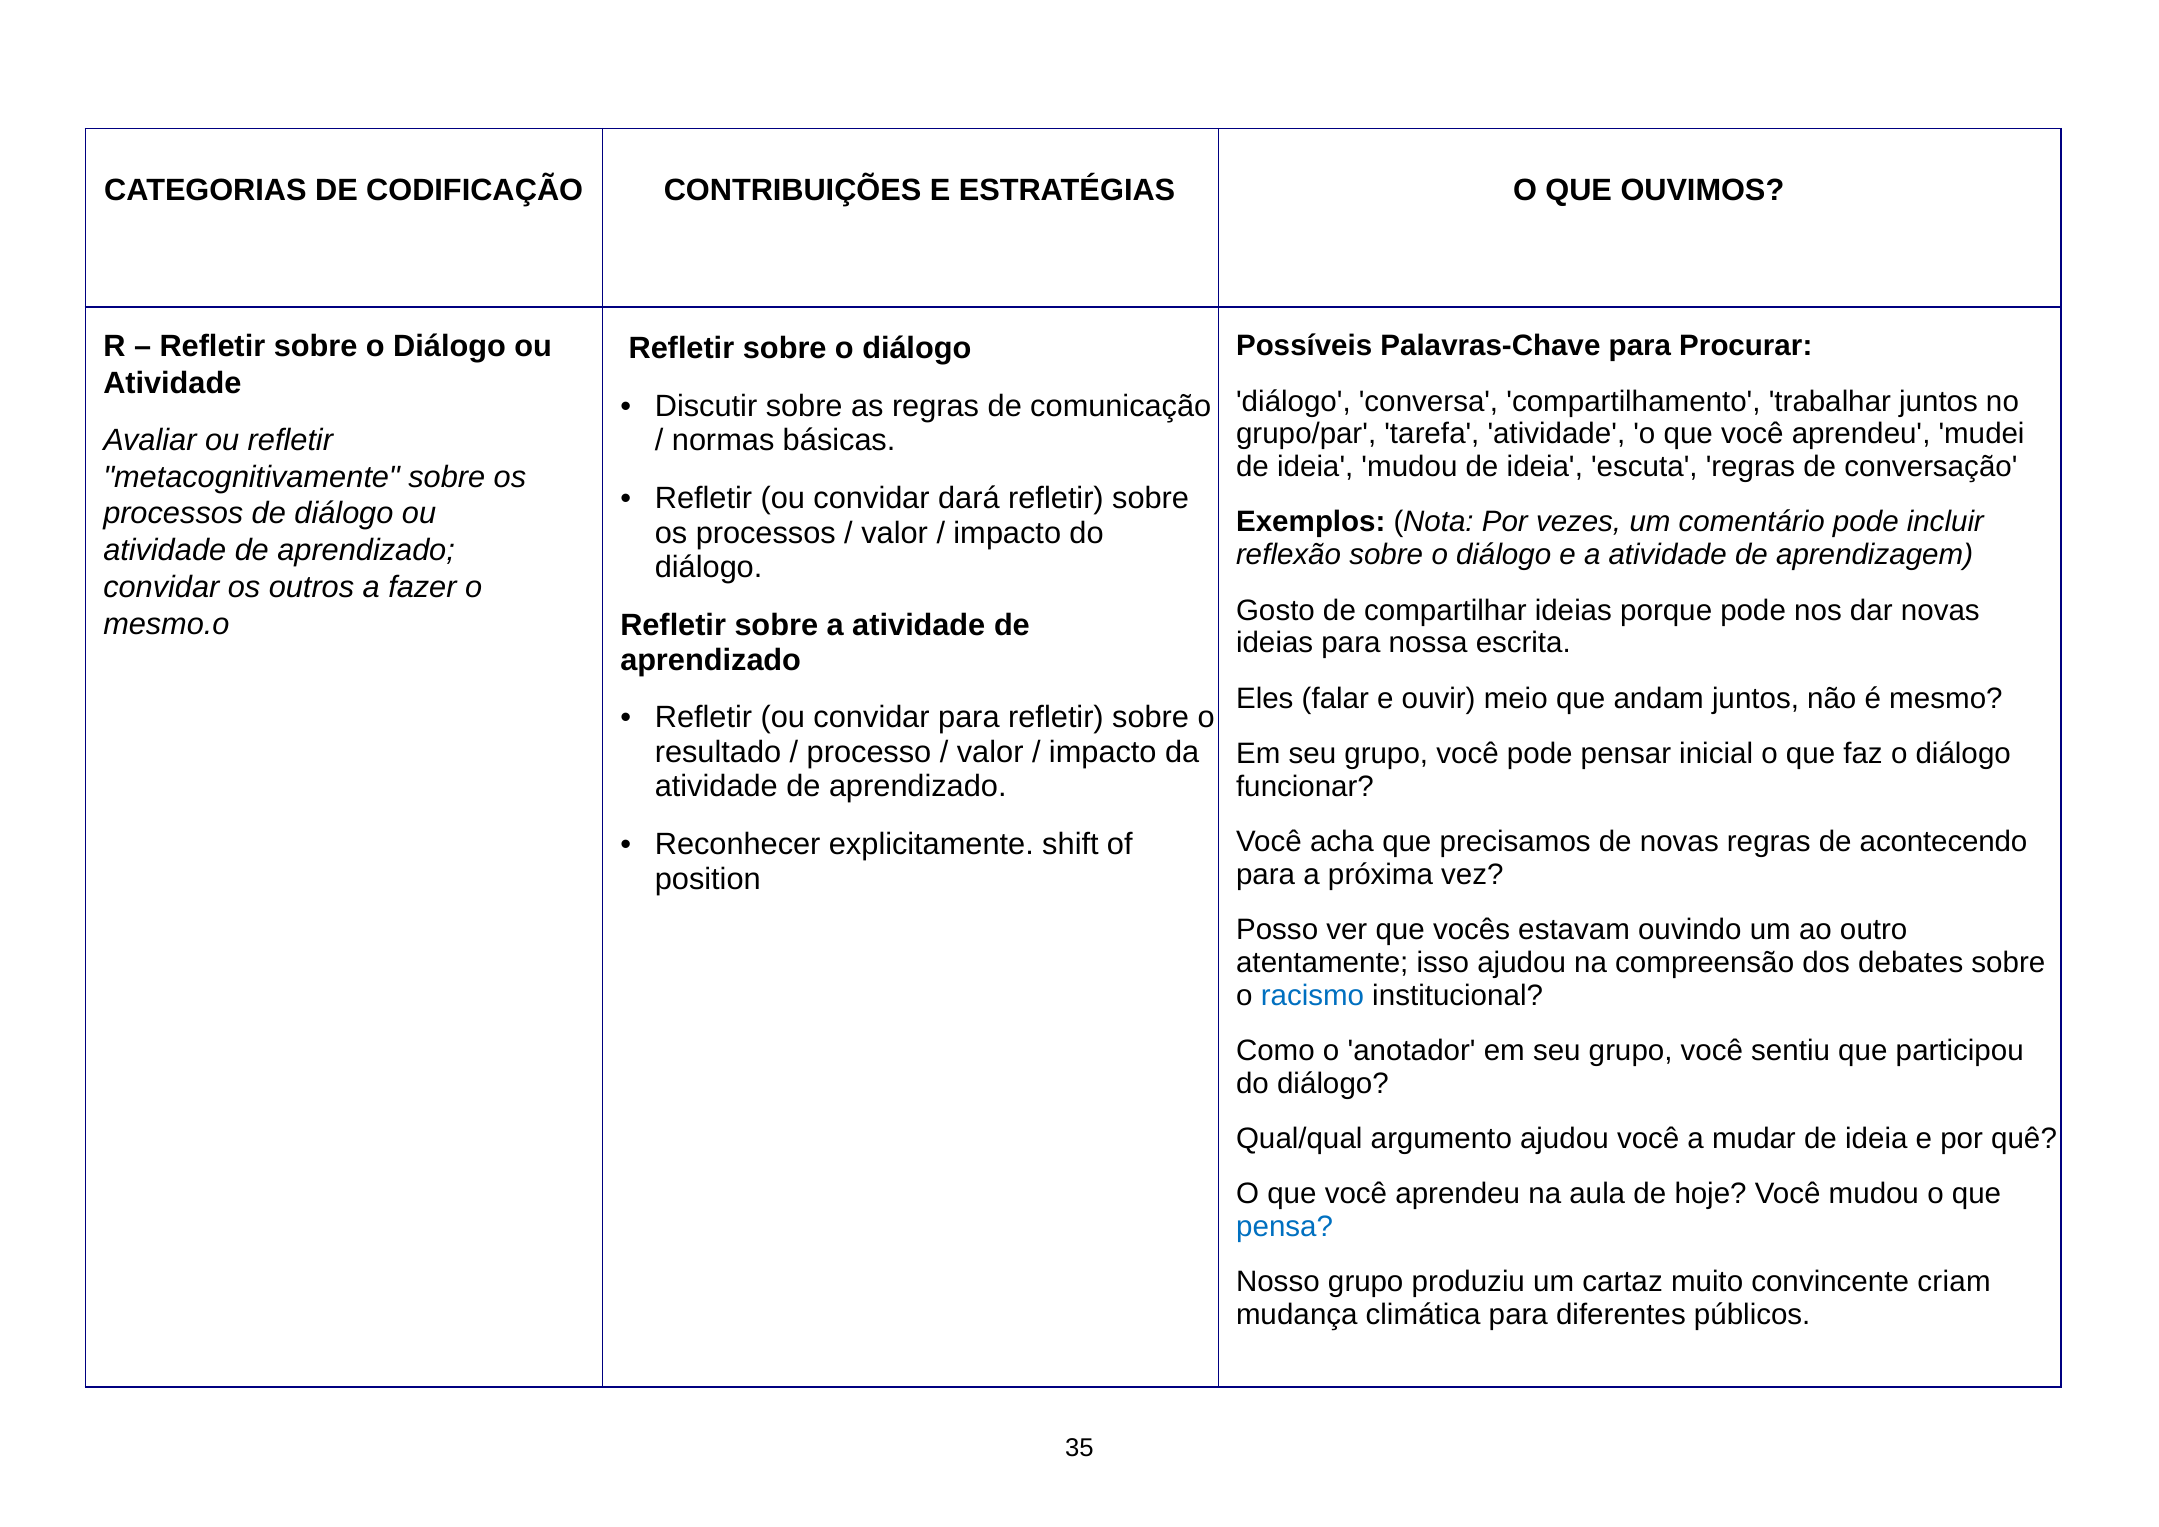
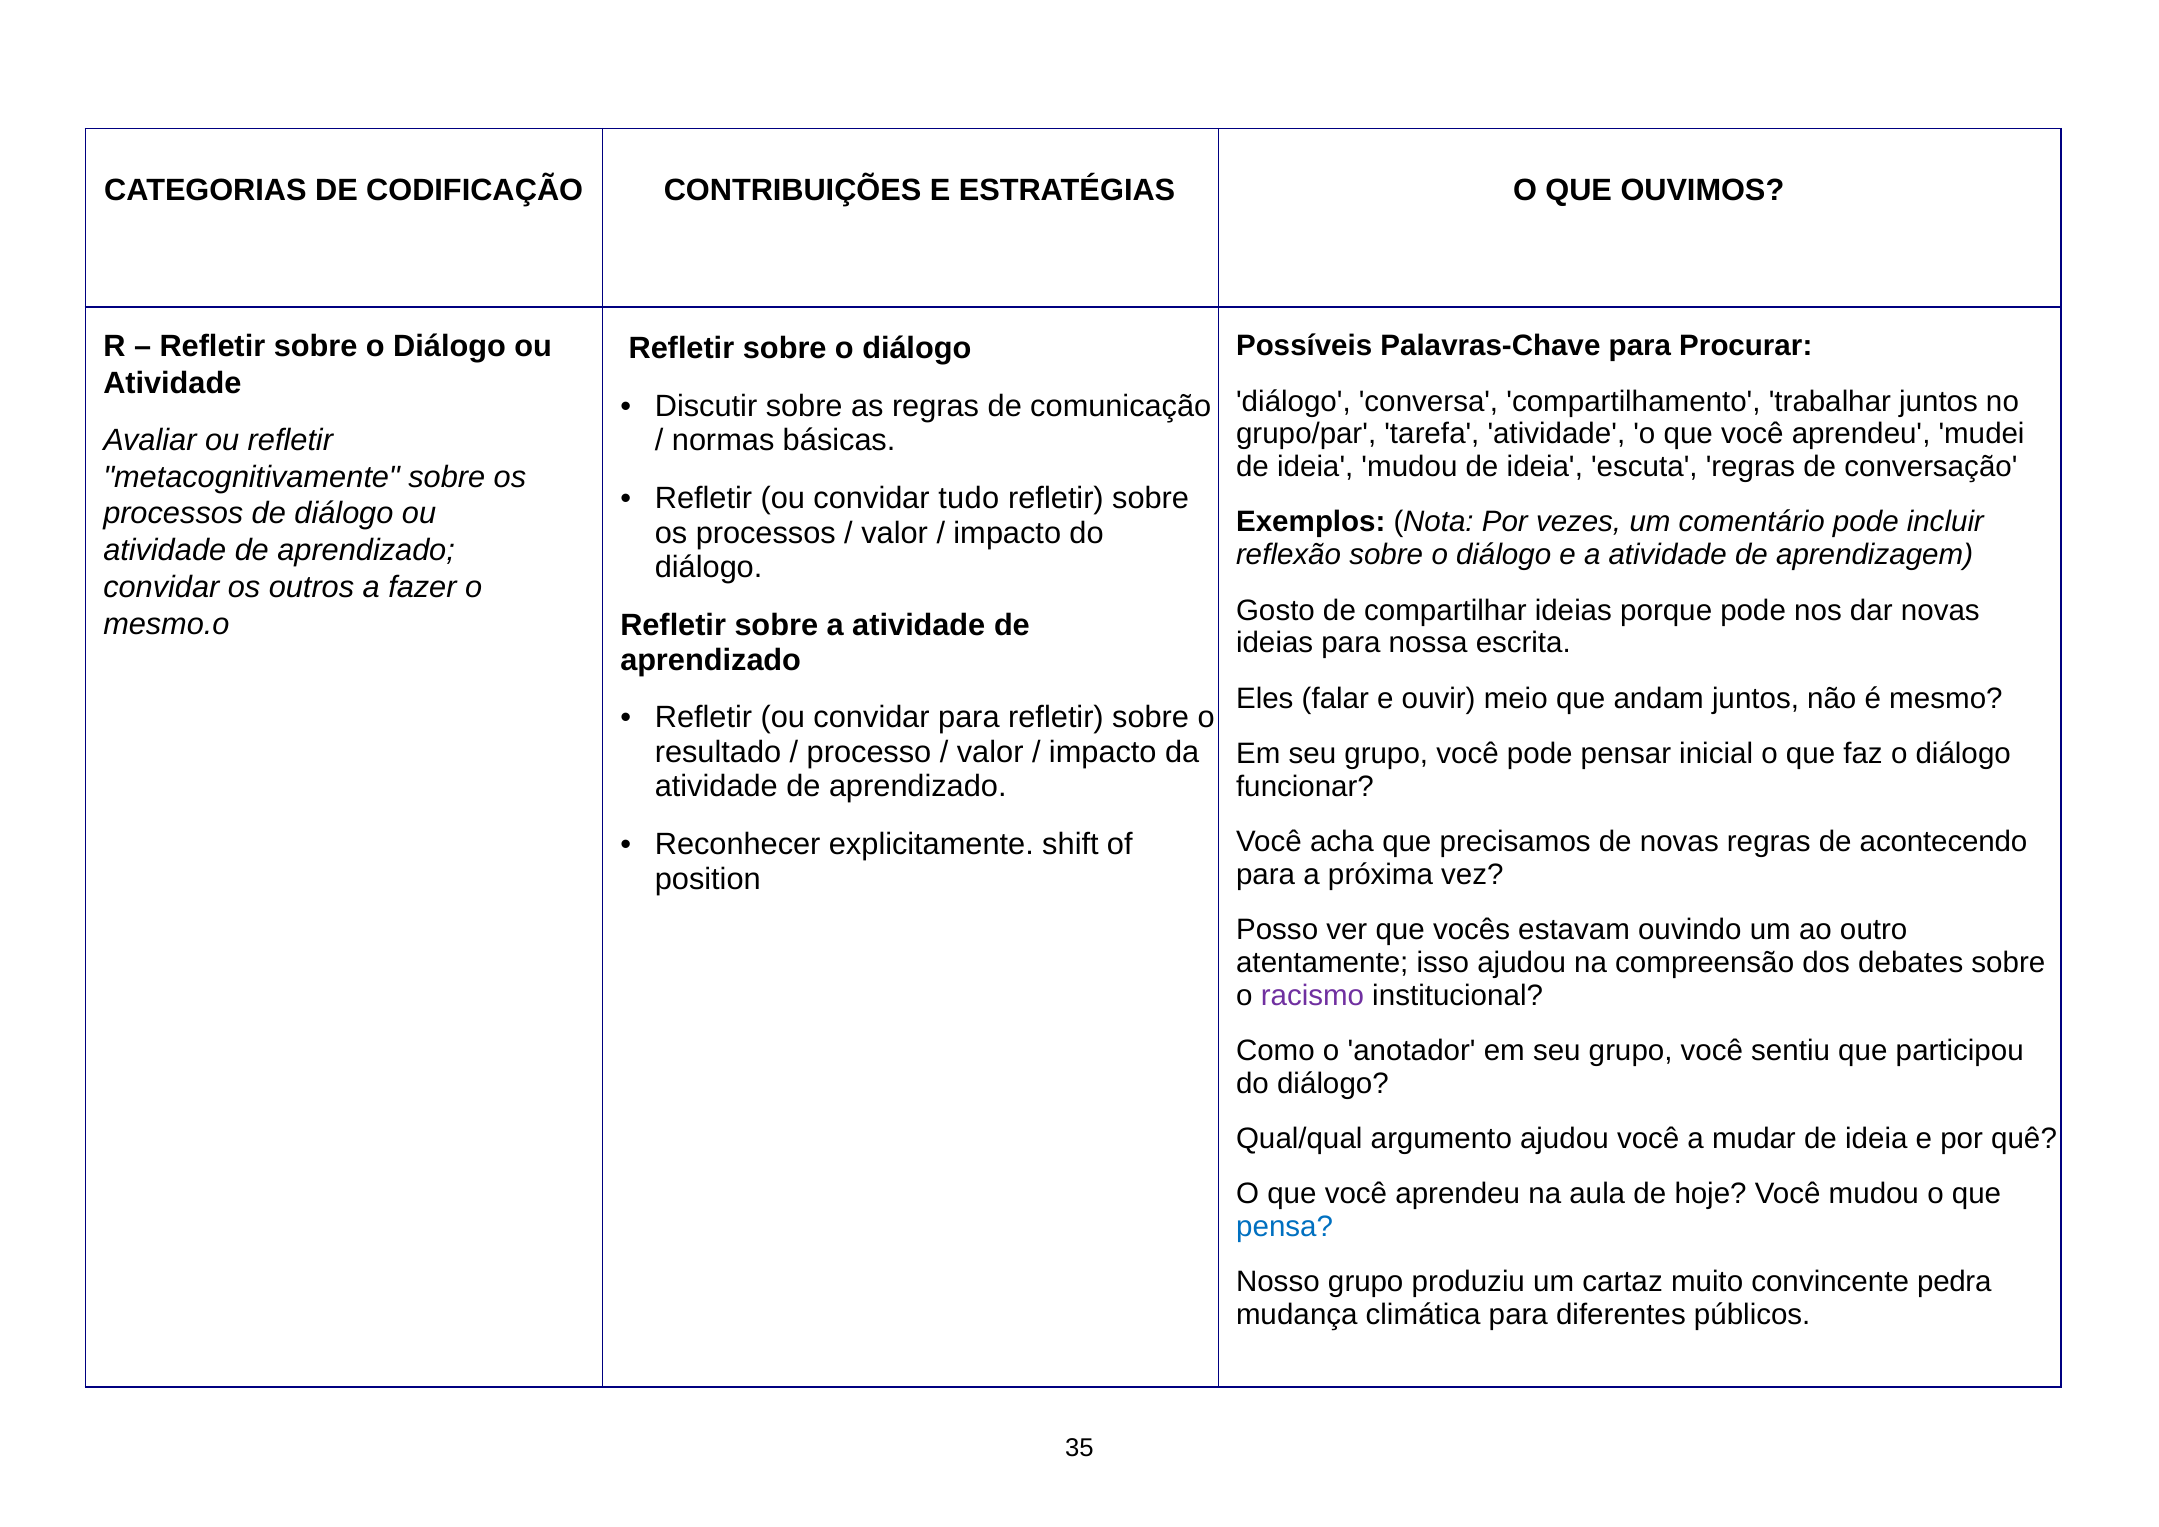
dará: dará -> tudo (969, 499)
racismo colour: blue -> purple (1312, 995)
criam: criam -> pedra (1954, 1281)
